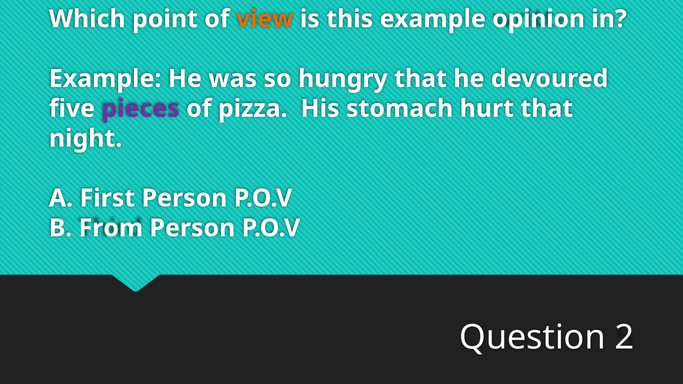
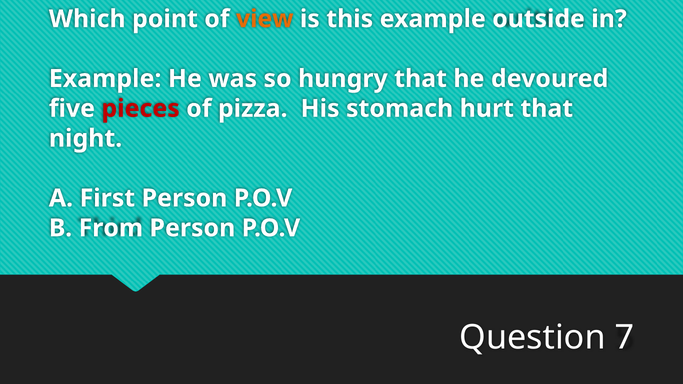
opinion: opinion -> outside (539, 19)
pieces colour: purple -> red (141, 109)
2: 2 -> 7 (624, 338)
